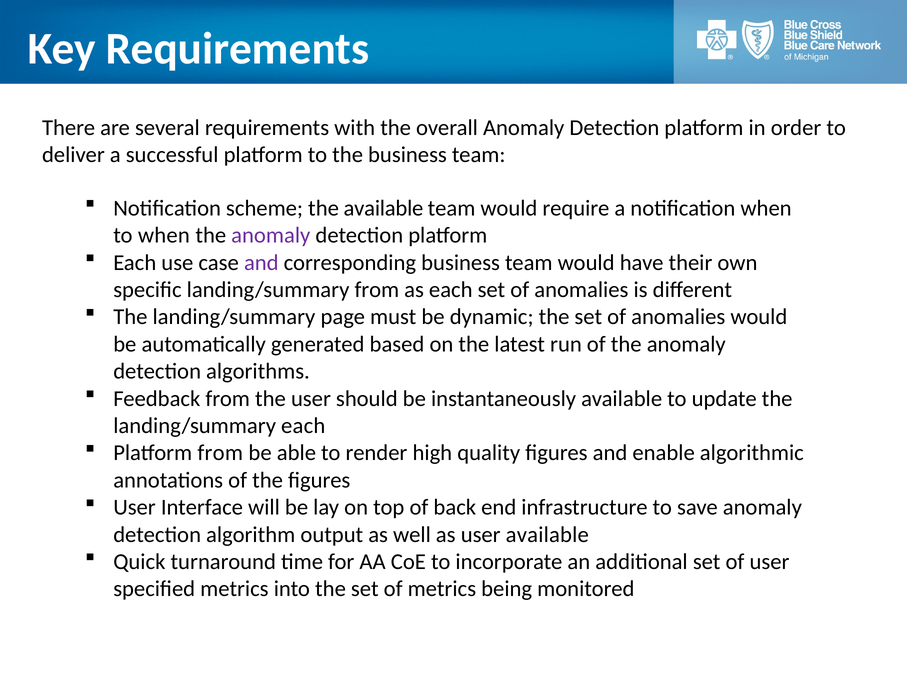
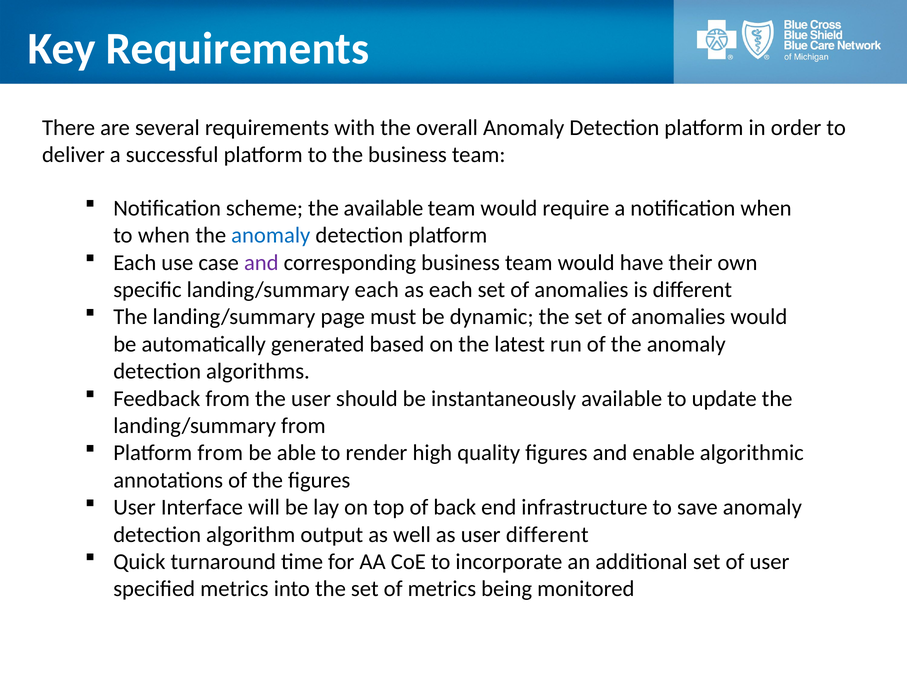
anomaly colour: purple -> blue (271, 235)
landing/summary from: from -> each (377, 290)
landing/summary each: each -> from (303, 426)
user available: available -> different (547, 535)
